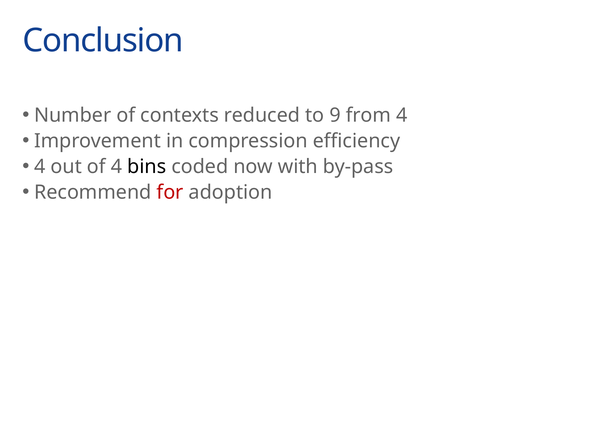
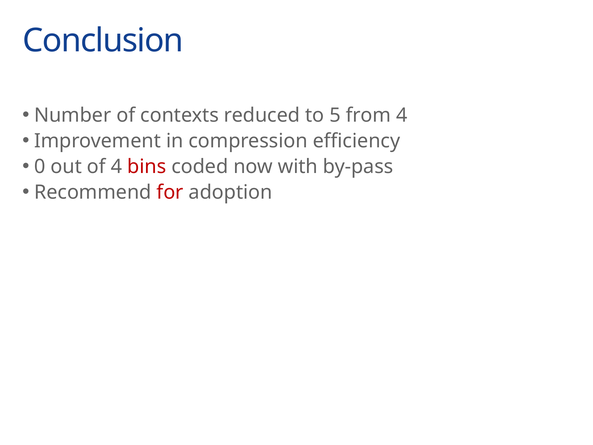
9: 9 -> 5 (335, 115)
4: 4 -> 0 (40, 167)
bins colour: black -> red (147, 167)
